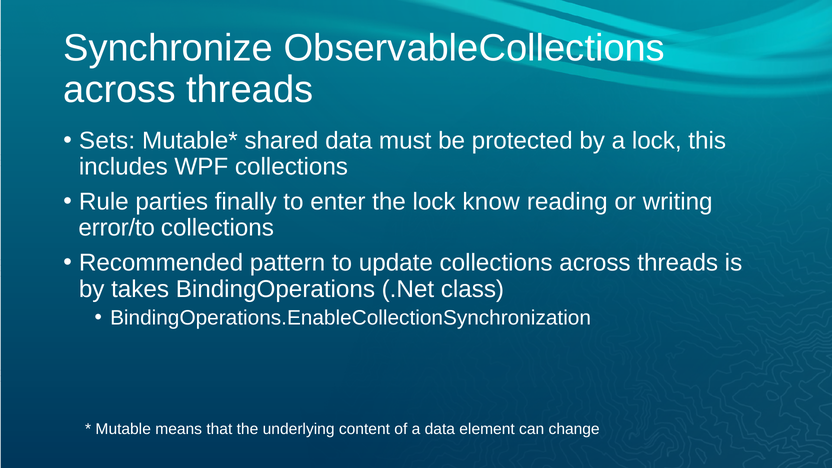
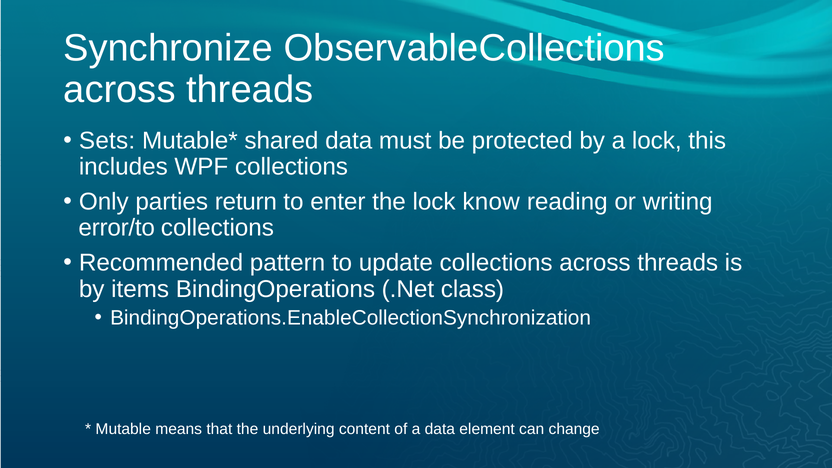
Rule: Rule -> Only (104, 202)
finally: finally -> return (246, 202)
takes: takes -> items (140, 289)
